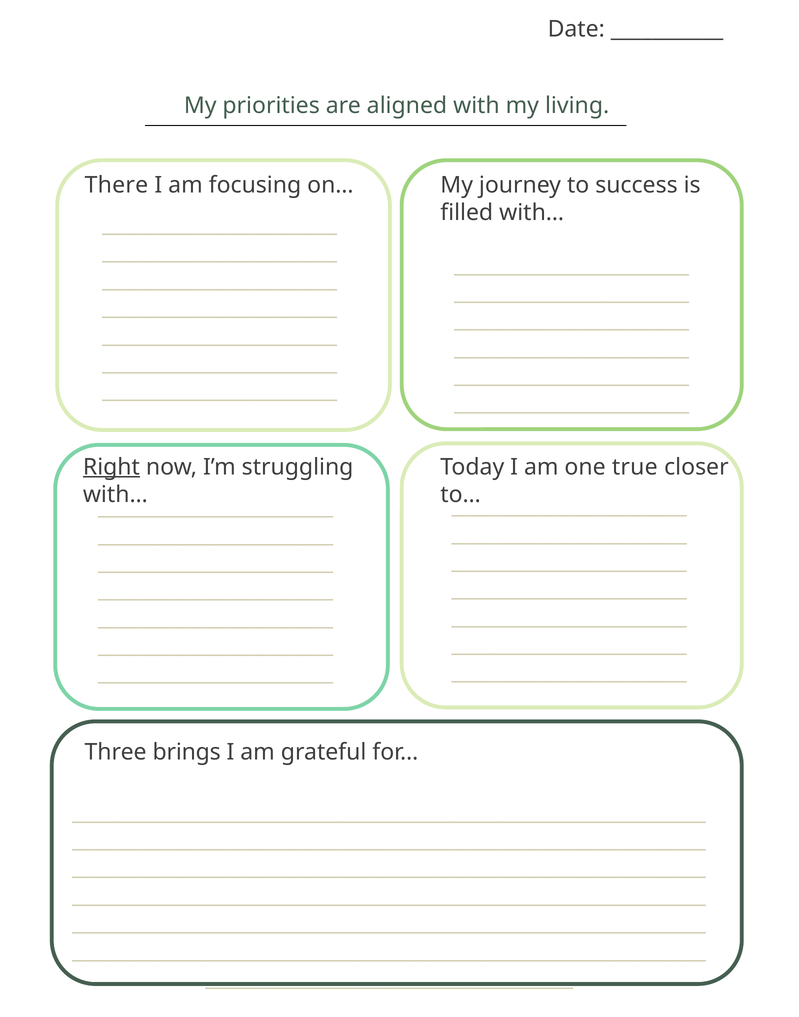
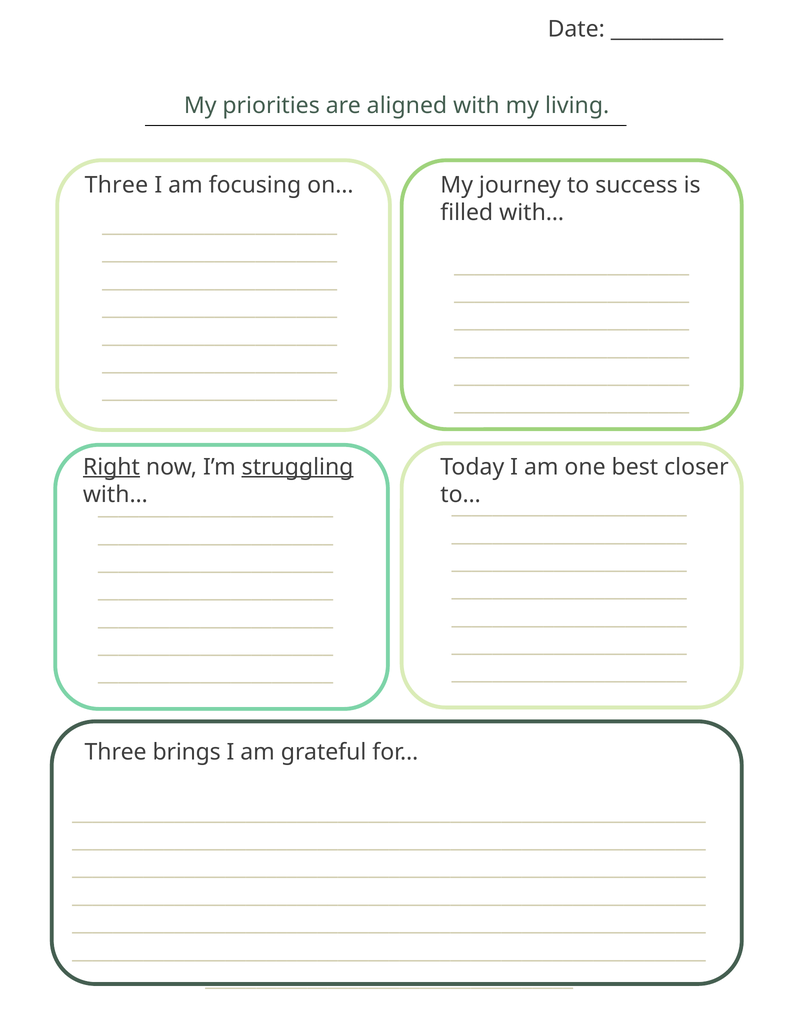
There: There -> Three (116, 185)
struggling underline: none -> present (298, 467)
true: true -> best (635, 467)
